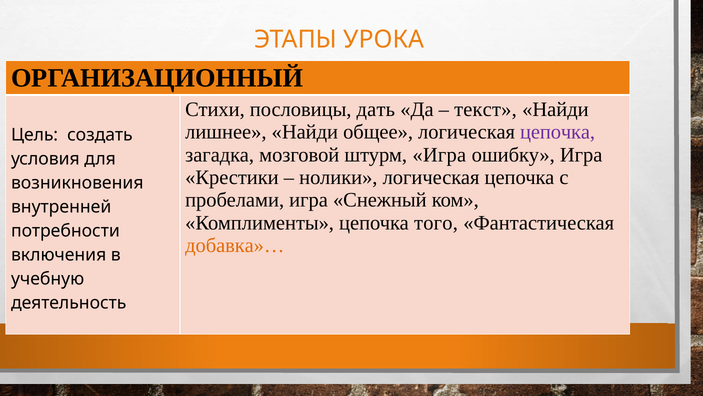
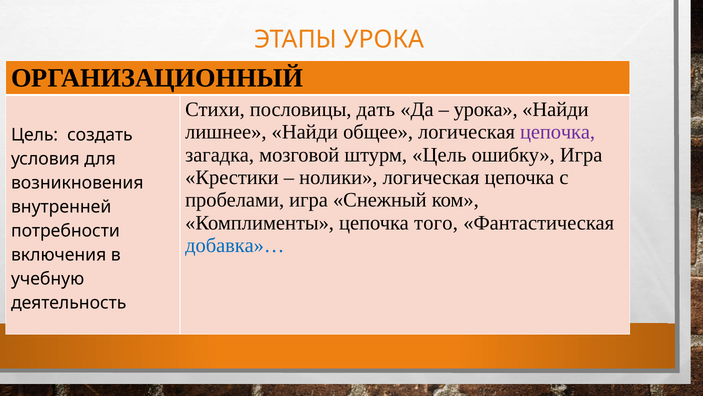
текст: текст -> урока (486, 109)
штурм Игра: Игра -> Цель (439, 155)
добавка»… colour: orange -> blue (235, 245)
